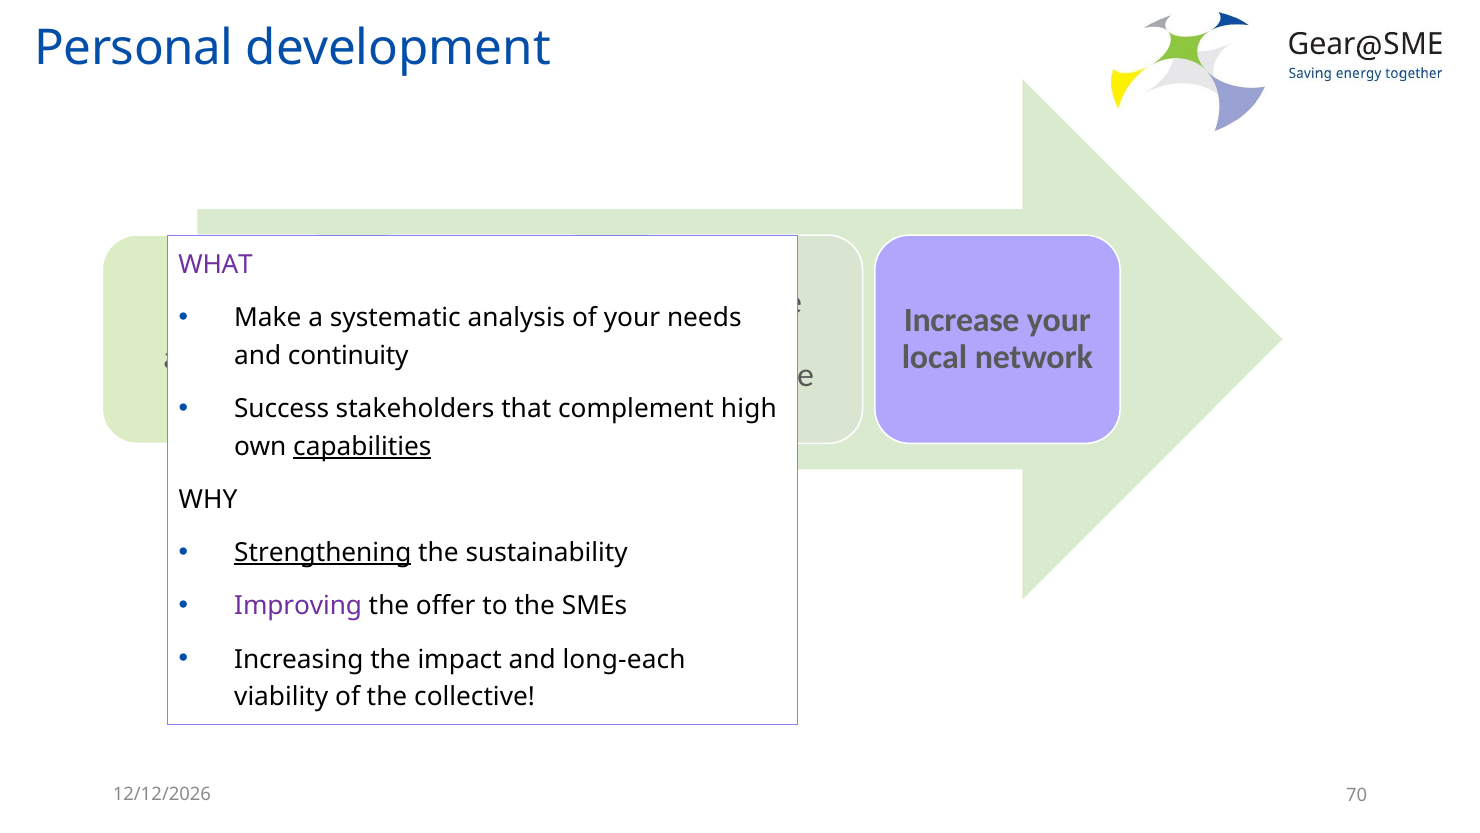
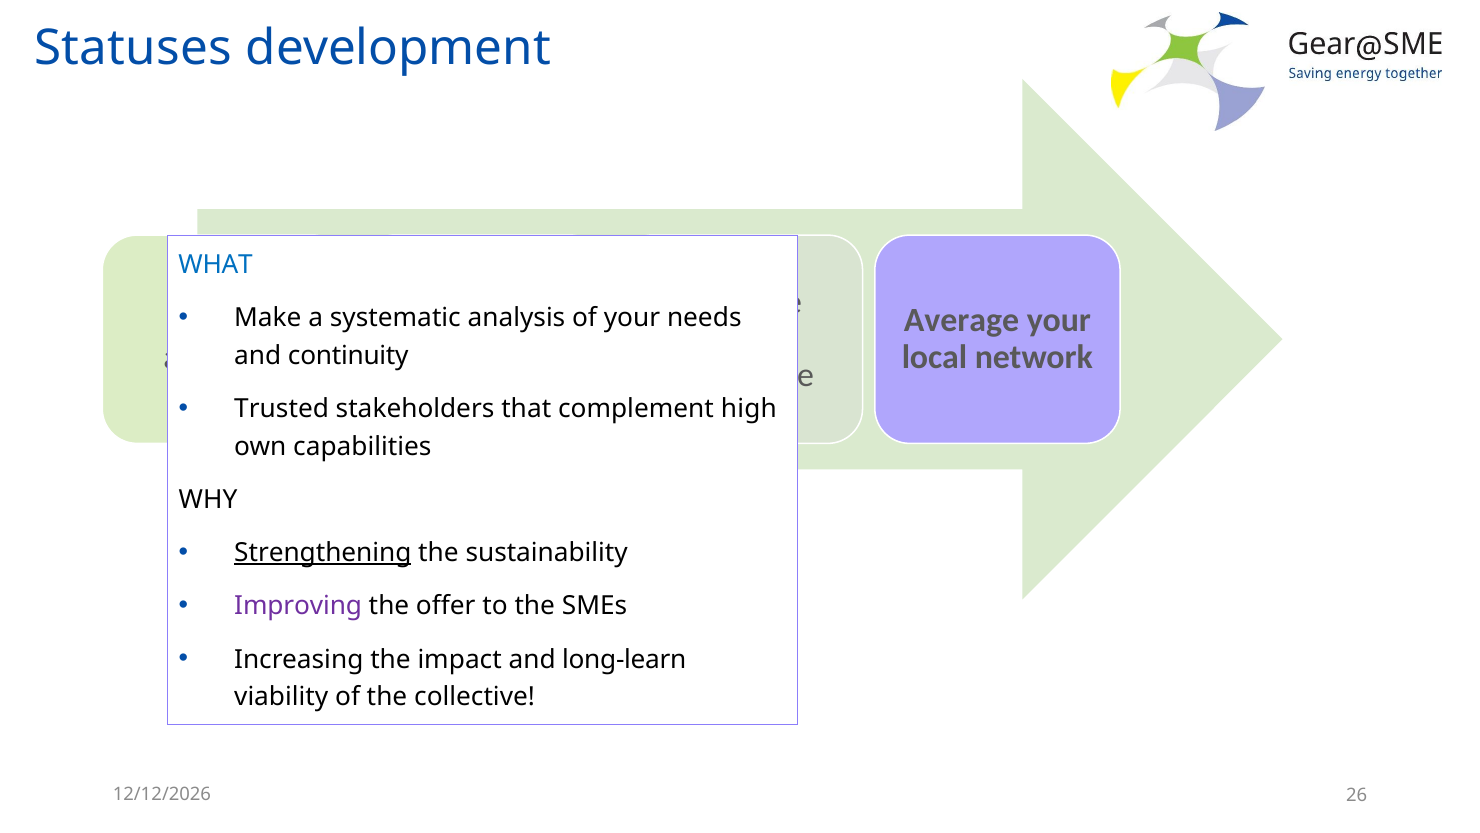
Personal: Personal -> Statuses (133, 49)
WHAT colour: purple -> blue (216, 264)
Increase: Increase -> Average (962, 320)
Success: Success -> Trusted (282, 409)
capabilities underline: present -> none (362, 446)
long-each: long-each -> long-learn (624, 659)
70: 70 -> 26 (1357, 795)
